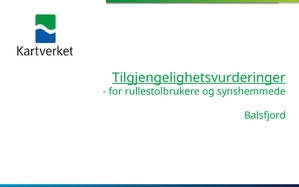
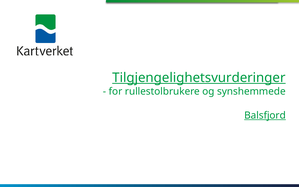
Balsfjord underline: none -> present (265, 115)
